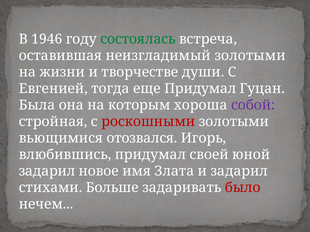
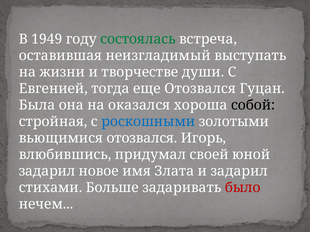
1946: 1946 -> 1949 (47, 39)
неизгладимый золотыми: золотыми -> выступать (250, 56)
еще Придумал: Придумал -> Отозвался (200, 89)
которым: которым -> оказался (139, 105)
собой colour: purple -> black (253, 105)
роскошными colour: red -> blue (148, 122)
